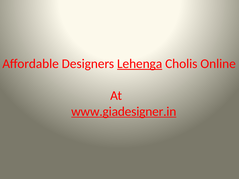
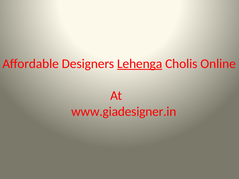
www.giadesigner.in underline: present -> none (124, 112)
